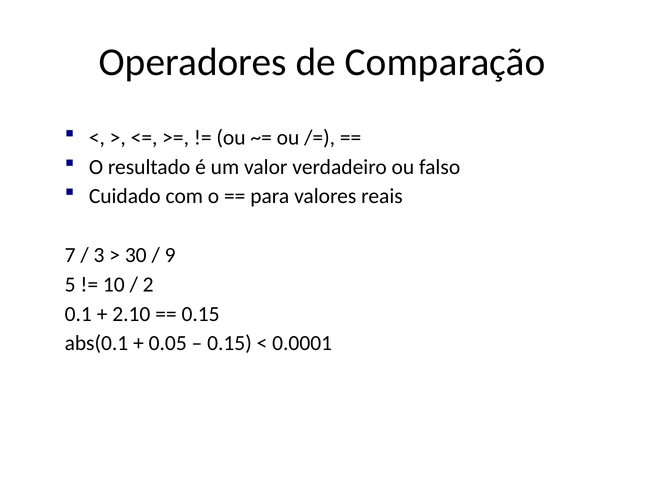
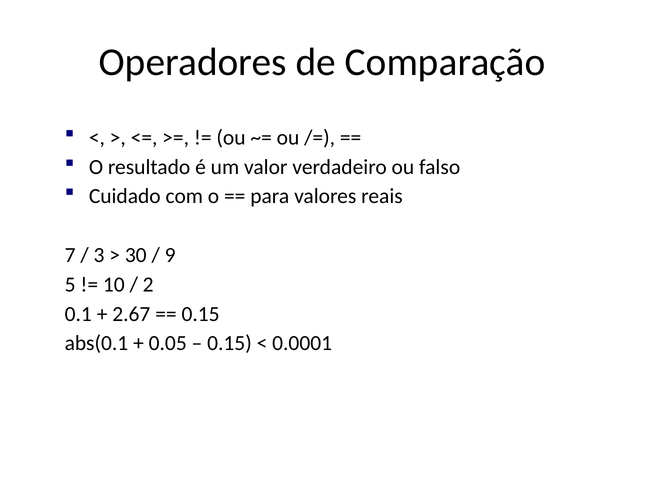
2.10: 2.10 -> 2.67 (131, 314)
